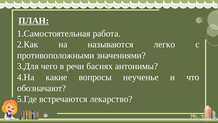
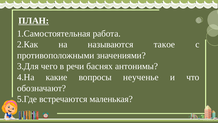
легко: легко -> такое (164, 44)
лекарство: лекарство -> маленькая (111, 99)
